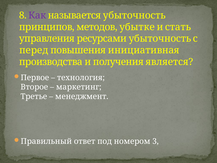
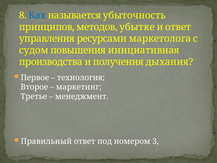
Как colour: purple -> blue (37, 15)
и стать: стать -> ответ (178, 27)
ресурсами убыточность: убыточность -> маркетолога (160, 39)
перед: перед -> судом (34, 50)
является: является -> дыхания (169, 62)
